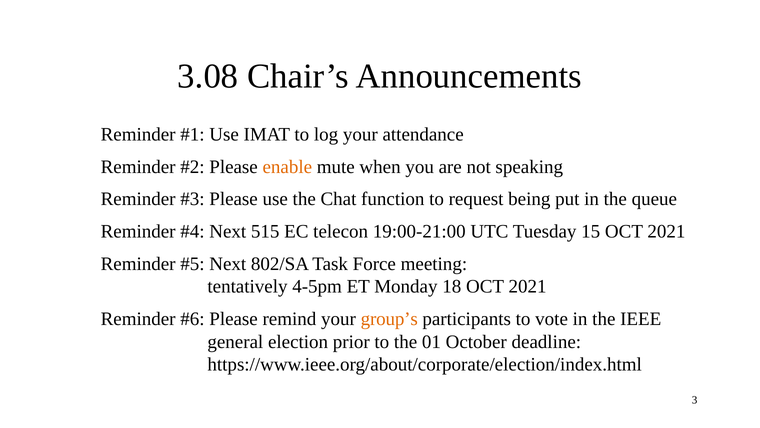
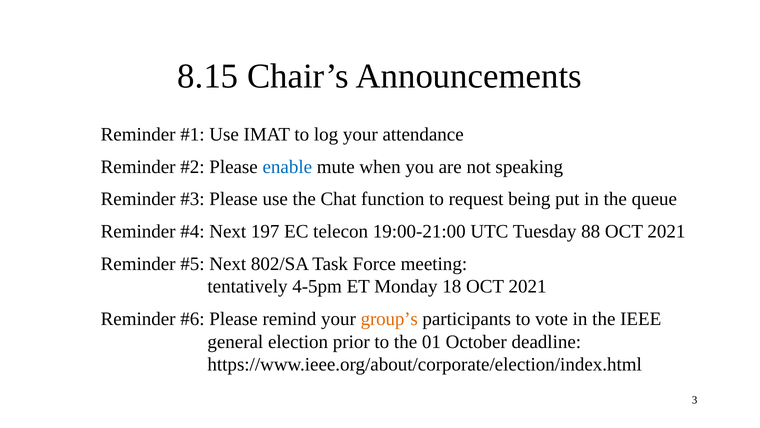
3.08: 3.08 -> 8.15 (208, 76)
enable colour: orange -> blue (287, 167)
515: 515 -> 197 (265, 231)
15: 15 -> 88 (591, 231)
